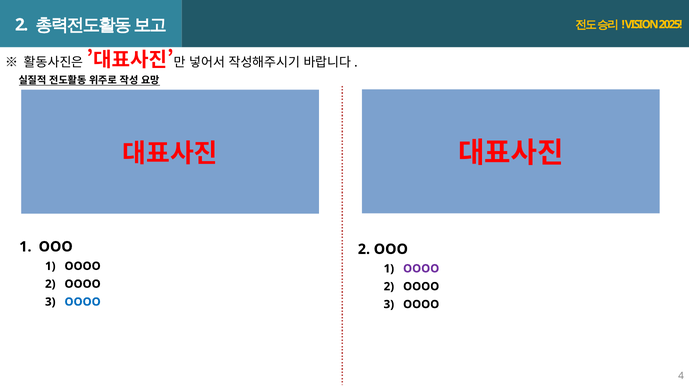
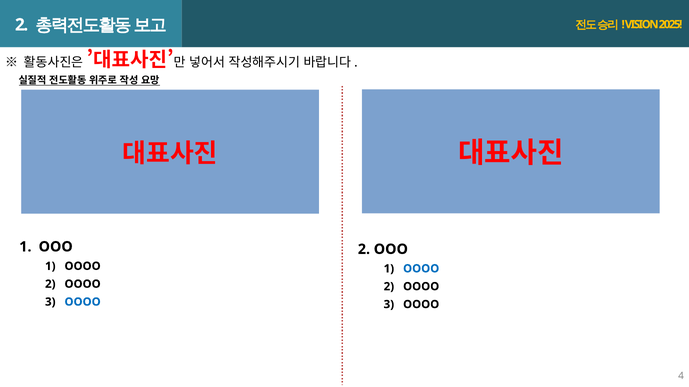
OOOO colour: purple -> blue (421, 269)
